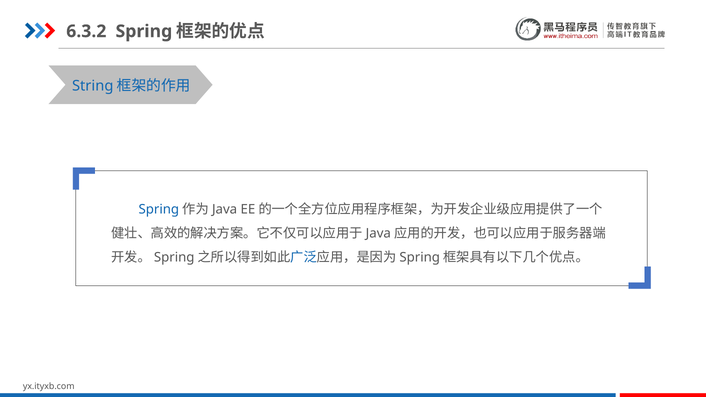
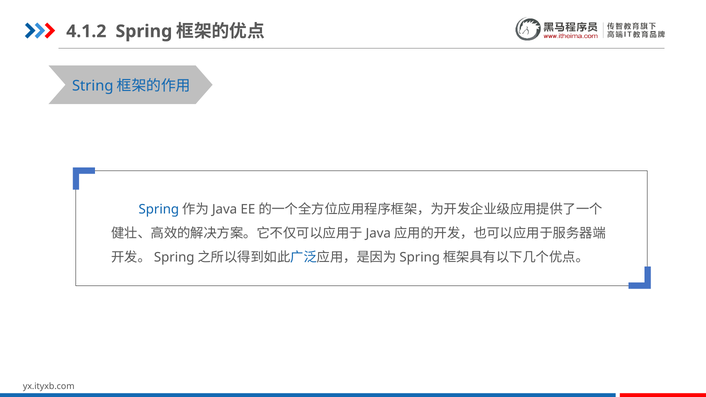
6.3.2: 6.3.2 -> 4.1.2 (86, 31)
